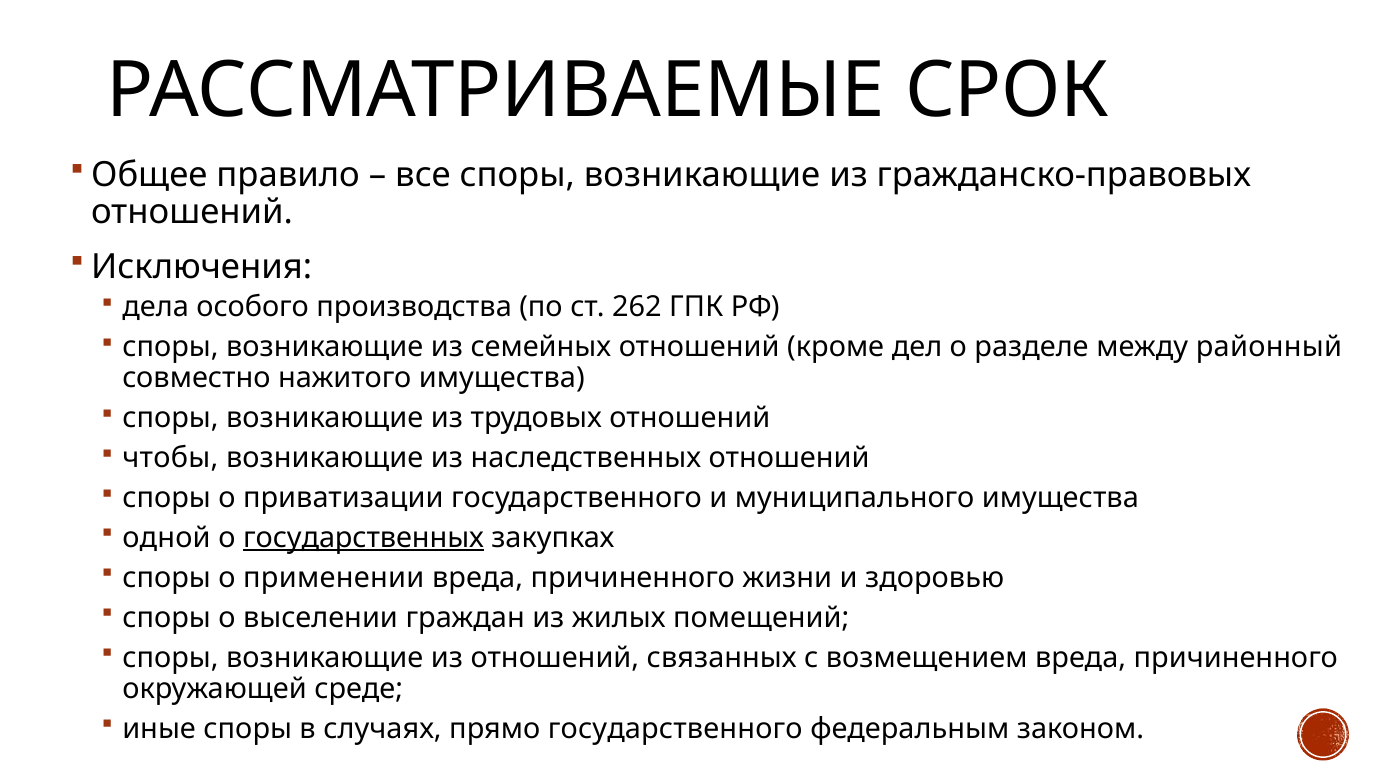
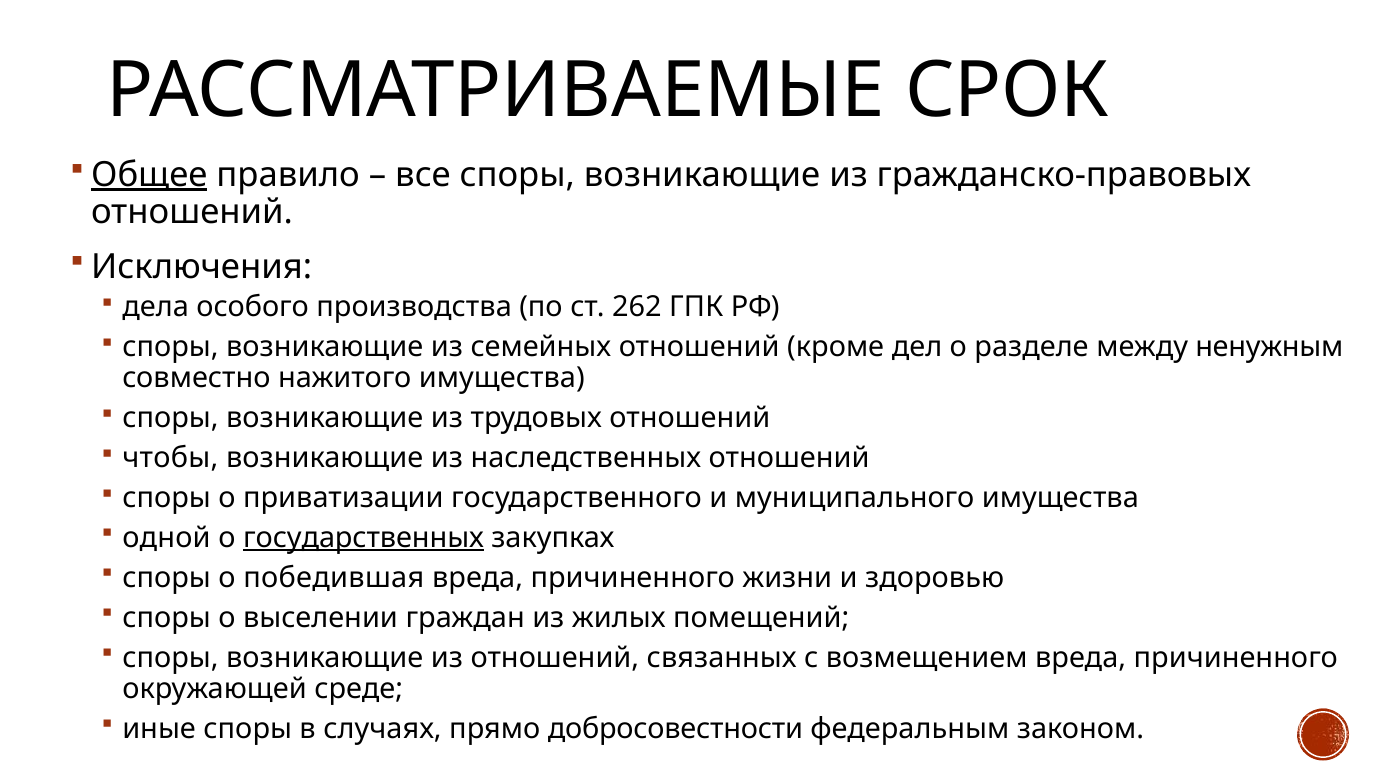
Общее underline: none -> present (149, 175)
районный: районный -> ненужным (1269, 347)
применении: применении -> победившая (334, 578)
прямо государственного: государственного -> добросовестности (675, 729)
